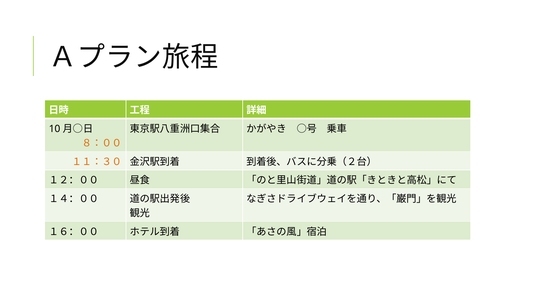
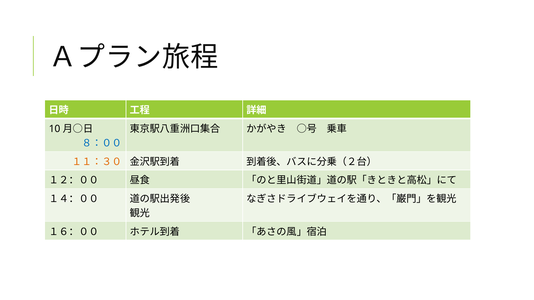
８：００ colour: orange -> blue (102, 144)
